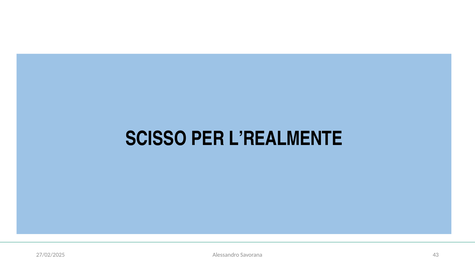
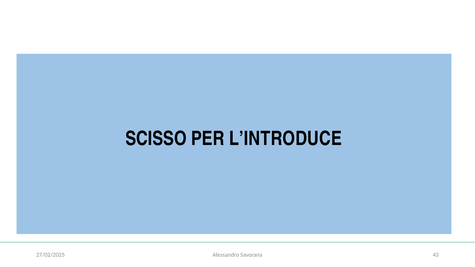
L’REALMENTE: L’REALMENTE -> L’INTRODUCE (286, 139)
